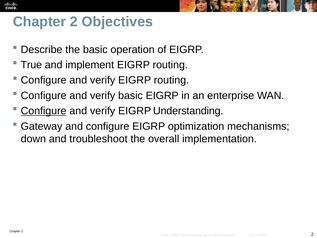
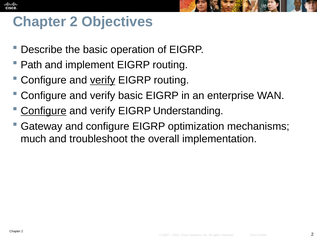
True: True -> Path (31, 65)
verify underline: none -> present (103, 80)
down: down -> much (33, 139)
